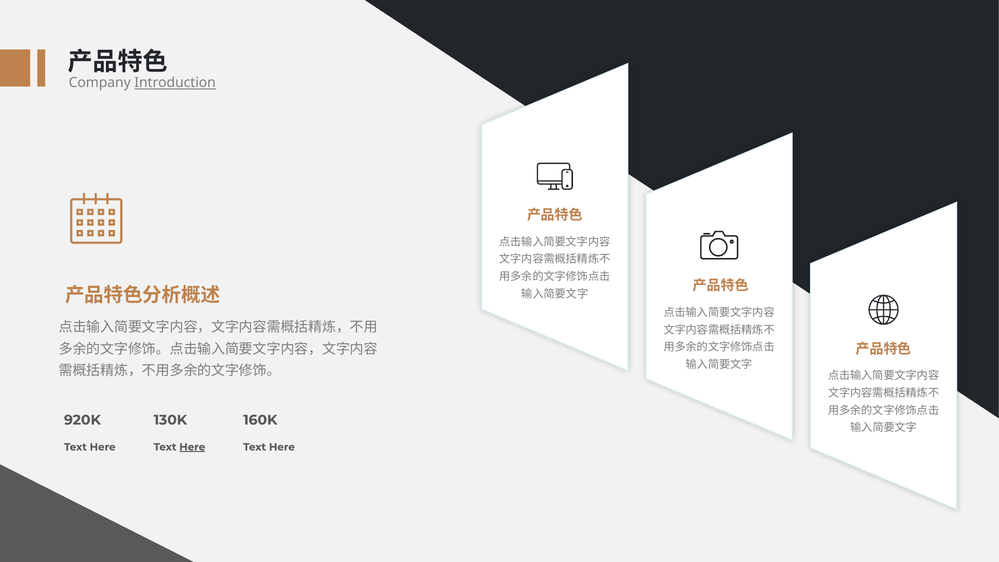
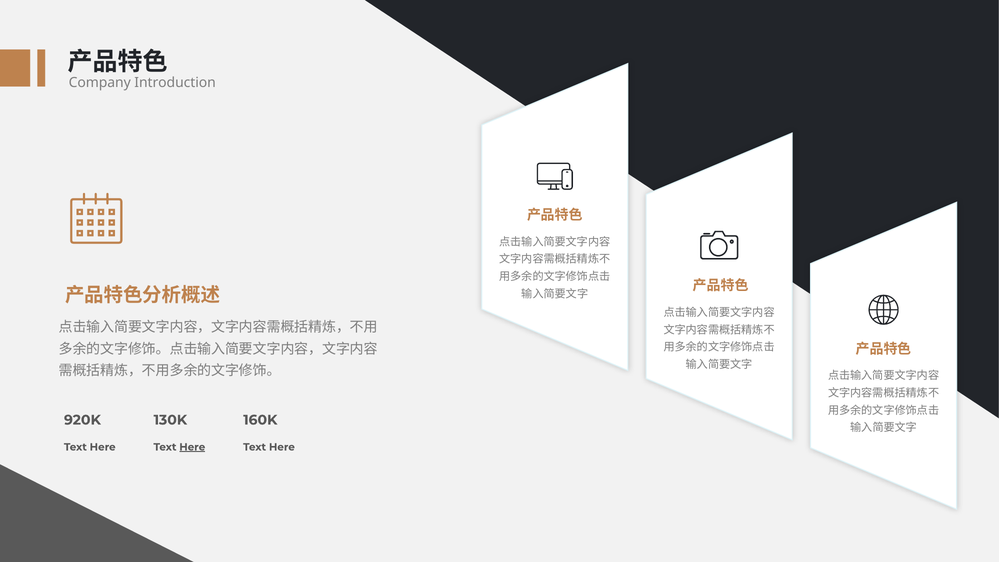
Introduction underline: present -> none (175, 83)
